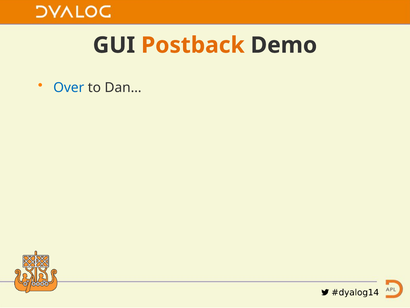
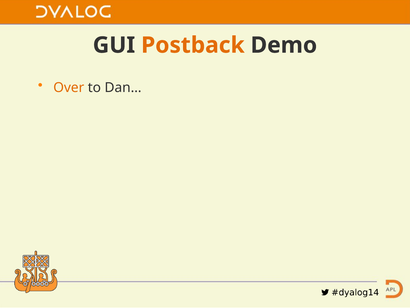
Over colour: blue -> orange (69, 87)
